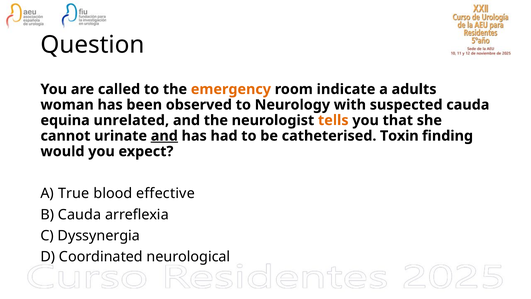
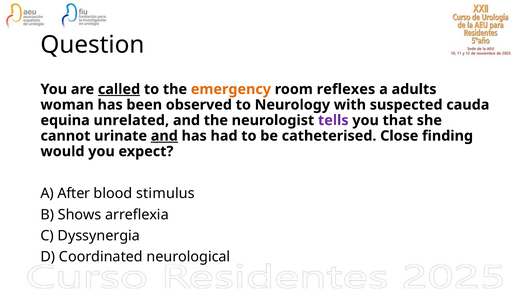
called underline: none -> present (119, 89)
indicate: indicate -> reflexes (346, 89)
tells colour: orange -> purple (333, 120)
Toxin: Toxin -> Close (399, 136)
True: True -> After (74, 193)
effective: effective -> stimulus (166, 193)
B Cauda: Cauda -> Shows (80, 214)
